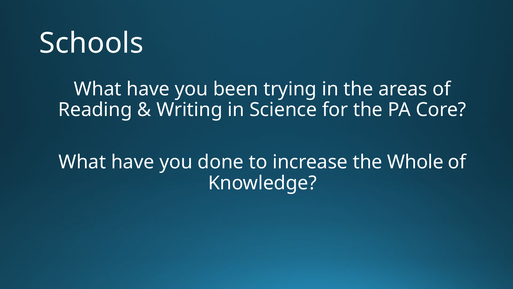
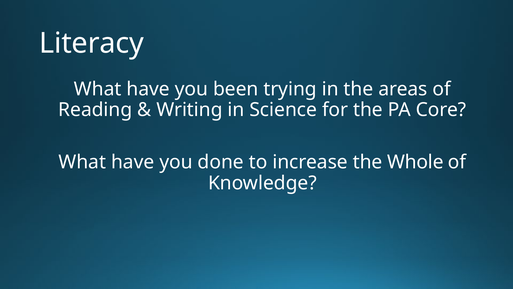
Schools: Schools -> Literacy (92, 43)
